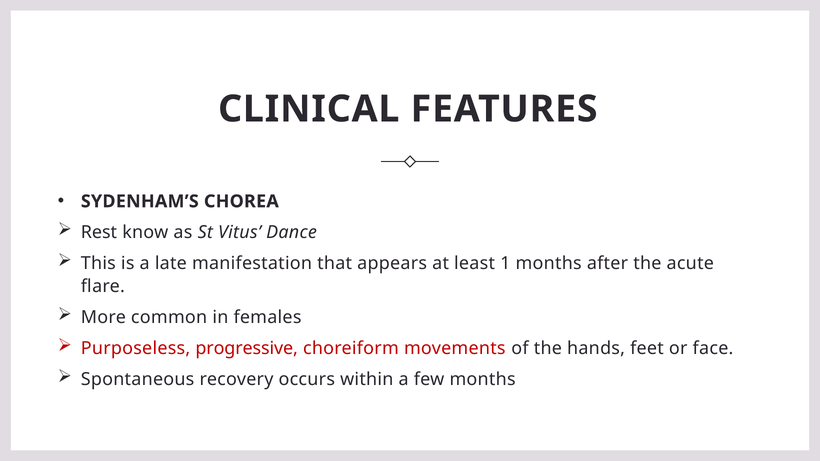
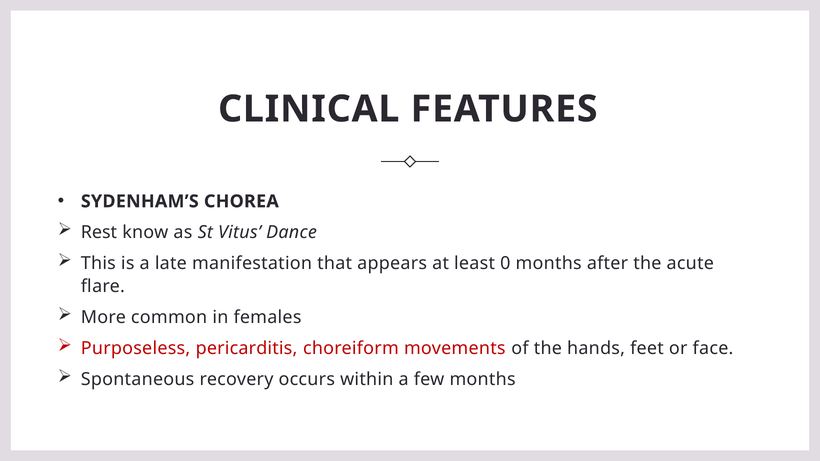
1: 1 -> 0 (505, 263)
progressive: progressive -> pericarditis (247, 348)
